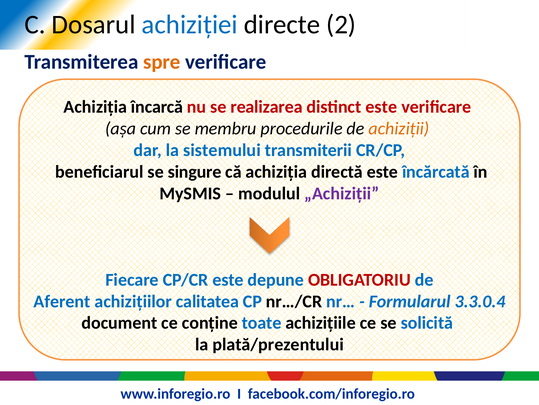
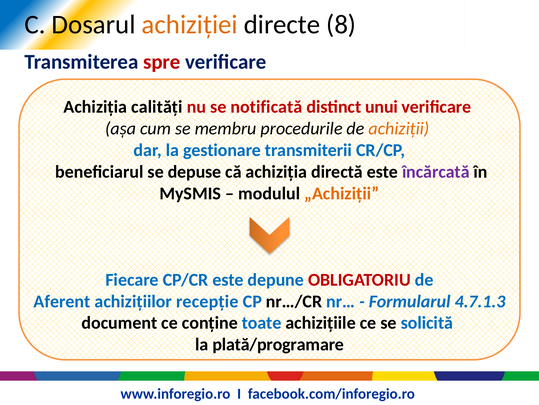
achiziției colour: blue -> orange (190, 24)
2: 2 -> 8 (341, 24)
spre colour: orange -> red (162, 62)
încarcă: încarcă -> calități (157, 107)
realizarea: realizarea -> notificată (266, 107)
distinct este: este -> unui (382, 107)
sistemului: sistemului -> gestionare (222, 150)
singure: singure -> depuse (195, 172)
încărcată colour: blue -> purple (436, 172)
„Achiziții colour: purple -> orange (342, 193)
calitatea: calitatea -> recepție (207, 301)
3.3.0.4: 3.3.0.4 -> 4.7.1.3 (480, 301)
plată/prezentului: plată/prezentului -> plată/programare (278, 344)
